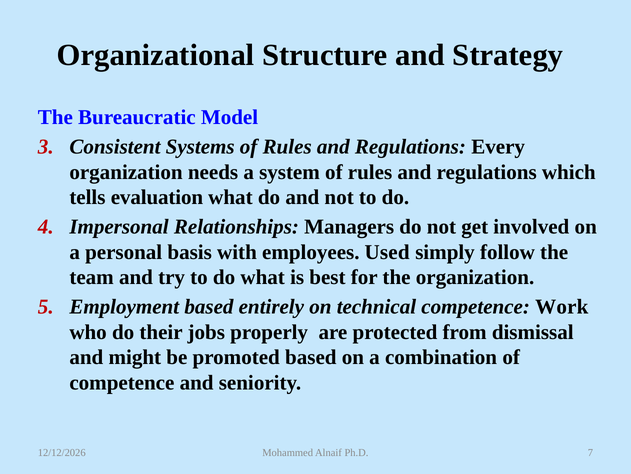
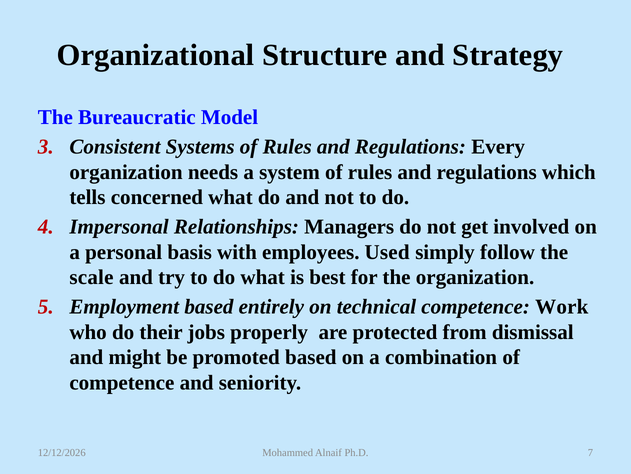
evaluation: evaluation -> concerned (157, 197)
team: team -> scale (91, 277)
